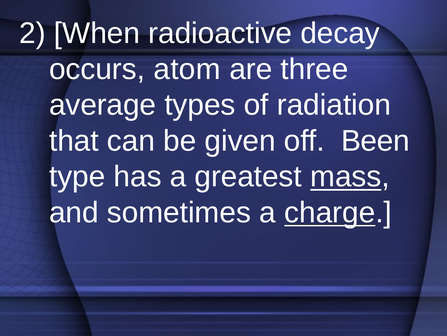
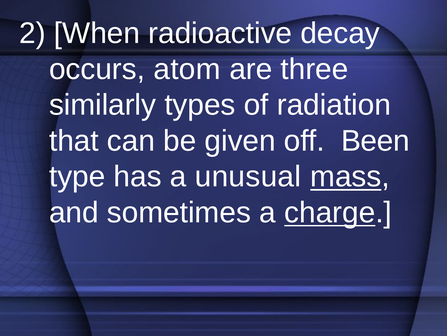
average: average -> similarly (103, 105)
greatest: greatest -> unusual (248, 176)
